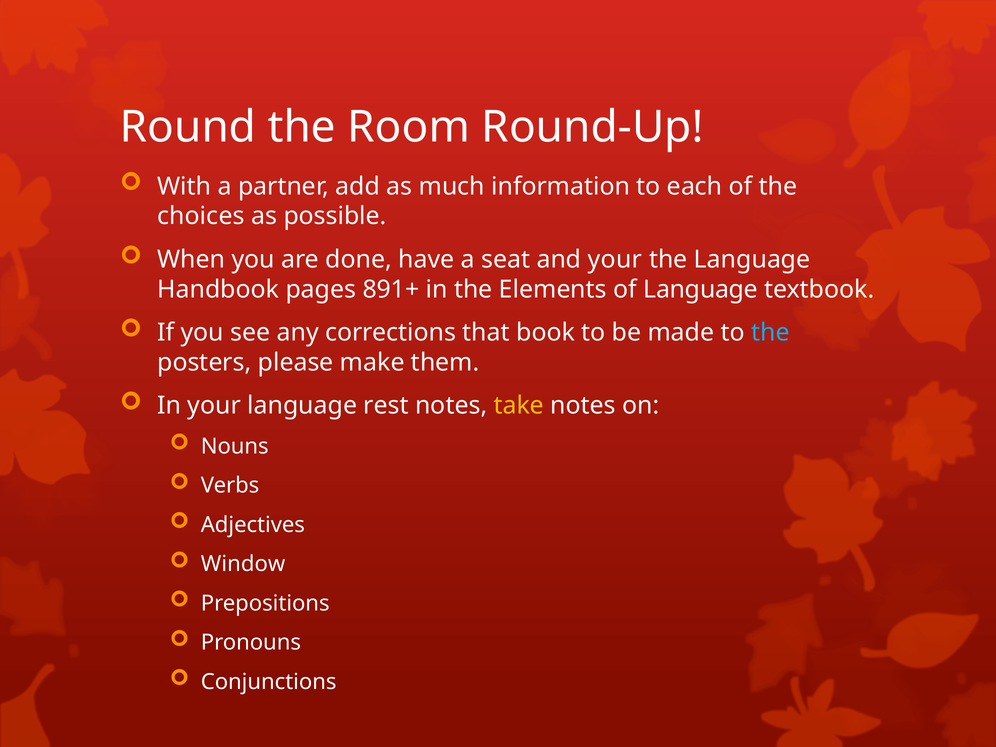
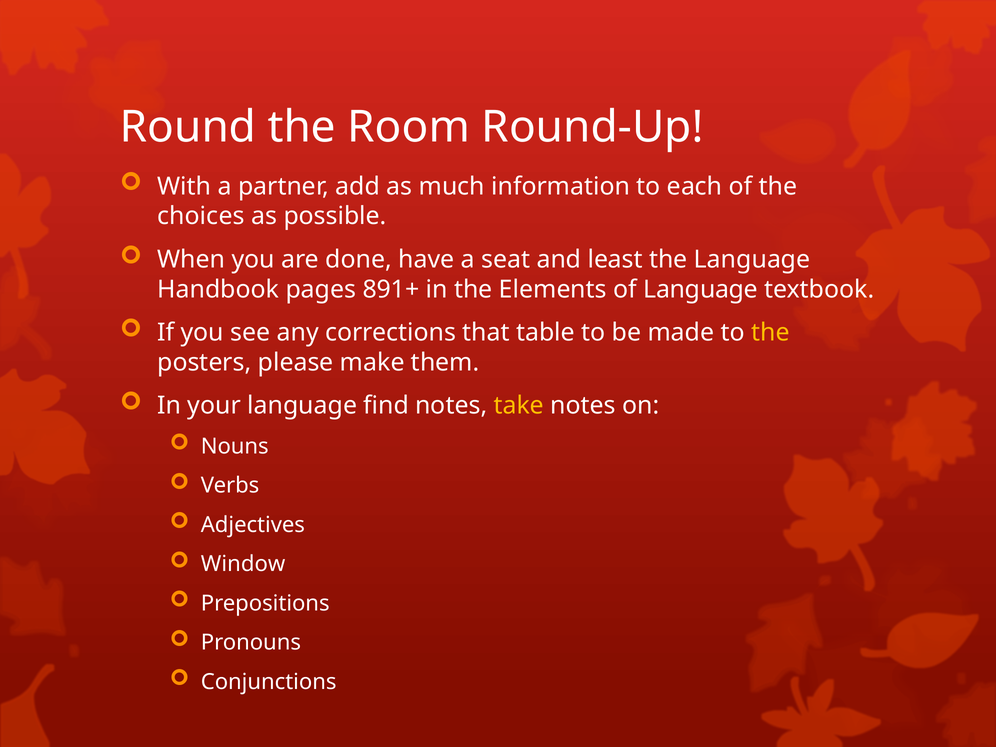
and your: your -> least (615, 259)
book: book -> table (546, 332)
the colour: light blue -> yellow (770, 332)
rest: rest -> find (386, 406)
